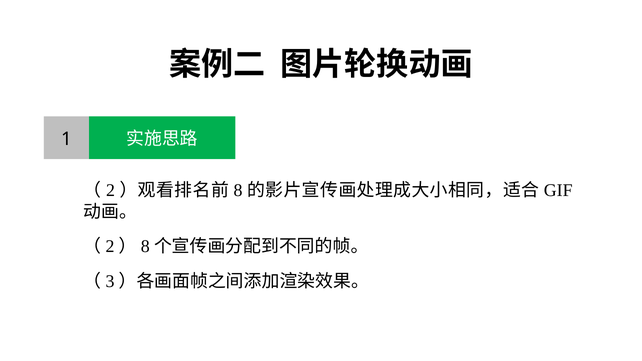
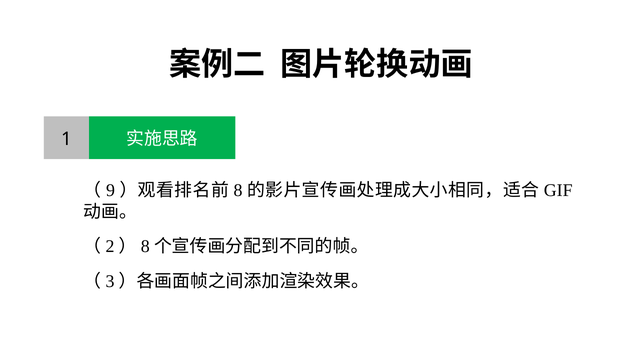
2: 2 -> 9 (110, 190)
